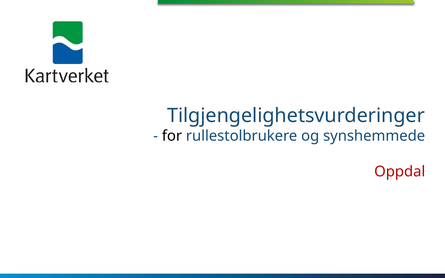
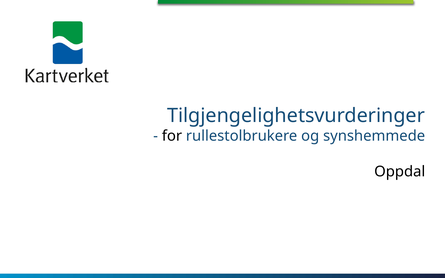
Oppdal colour: red -> black (400, 172)
